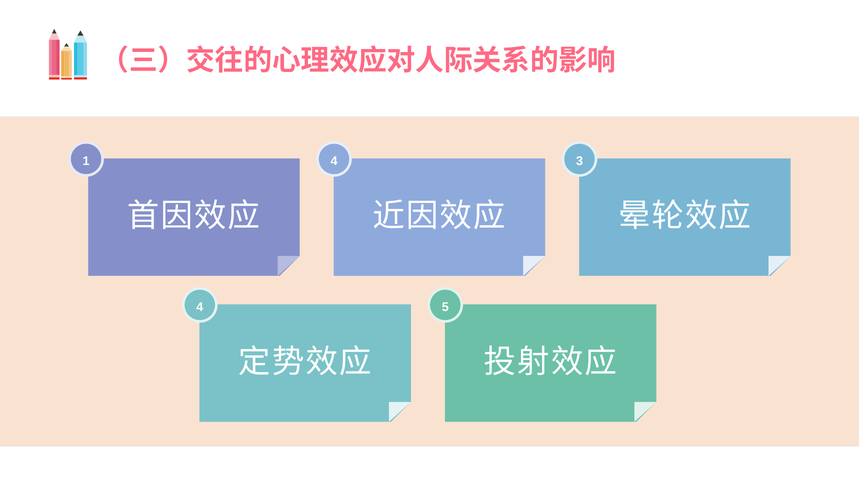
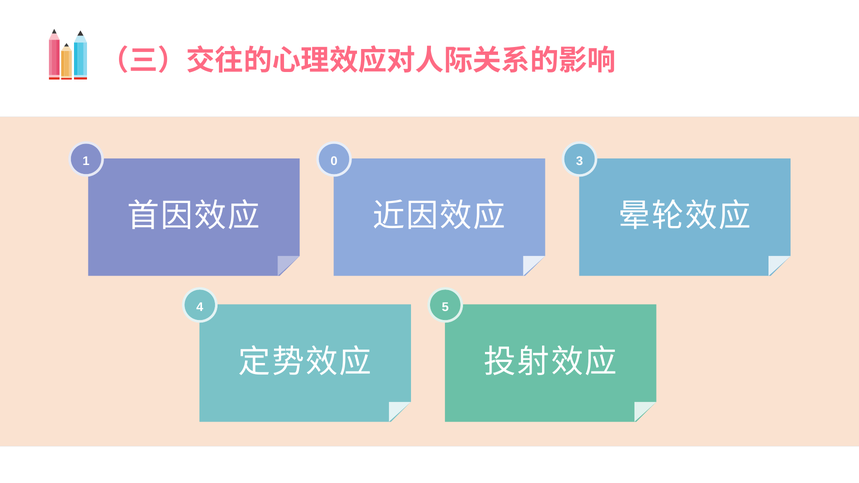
1 4: 4 -> 0 (334, 161)
